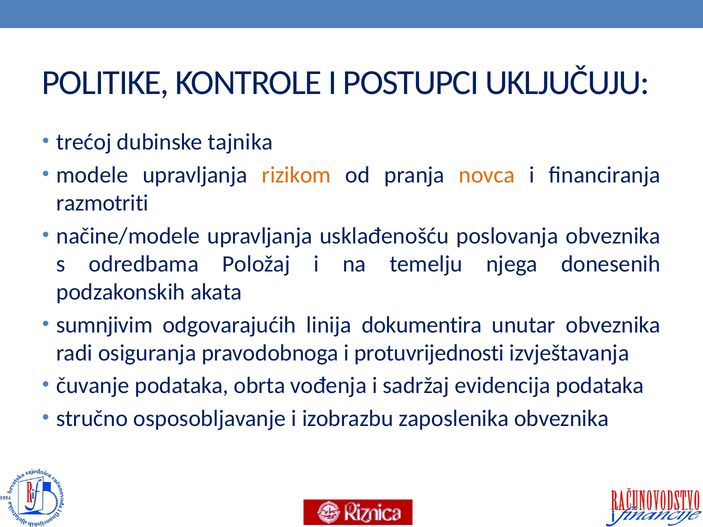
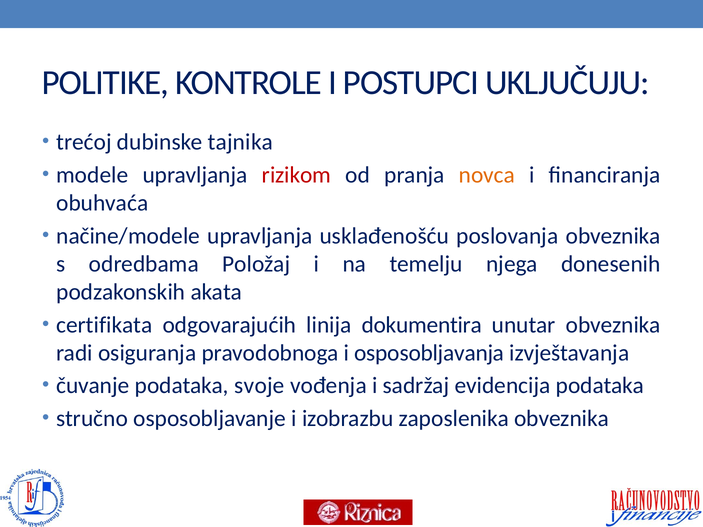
rizikom colour: orange -> red (297, 175)
razmotriti: razmotriti -> obuhvaća (102, 203)
sumnjivim: sumnjivim -> certifikata (104, 325)
protuvrijednosti: protuvrijednosti -> osposobljavanja (429, 353)
obrta: obrta -> svoje (259, 386)
